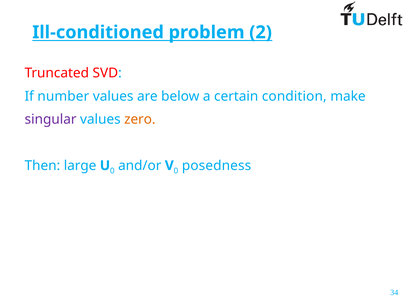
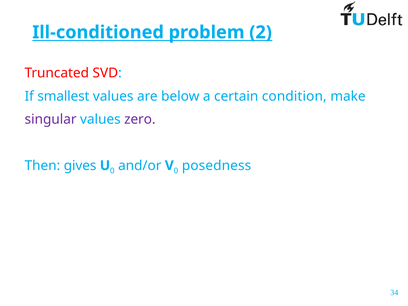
number: number -> smallest (63, 96)
zero colour: orange -> purple (140, 119)
large: large -> gives (80, 166)
